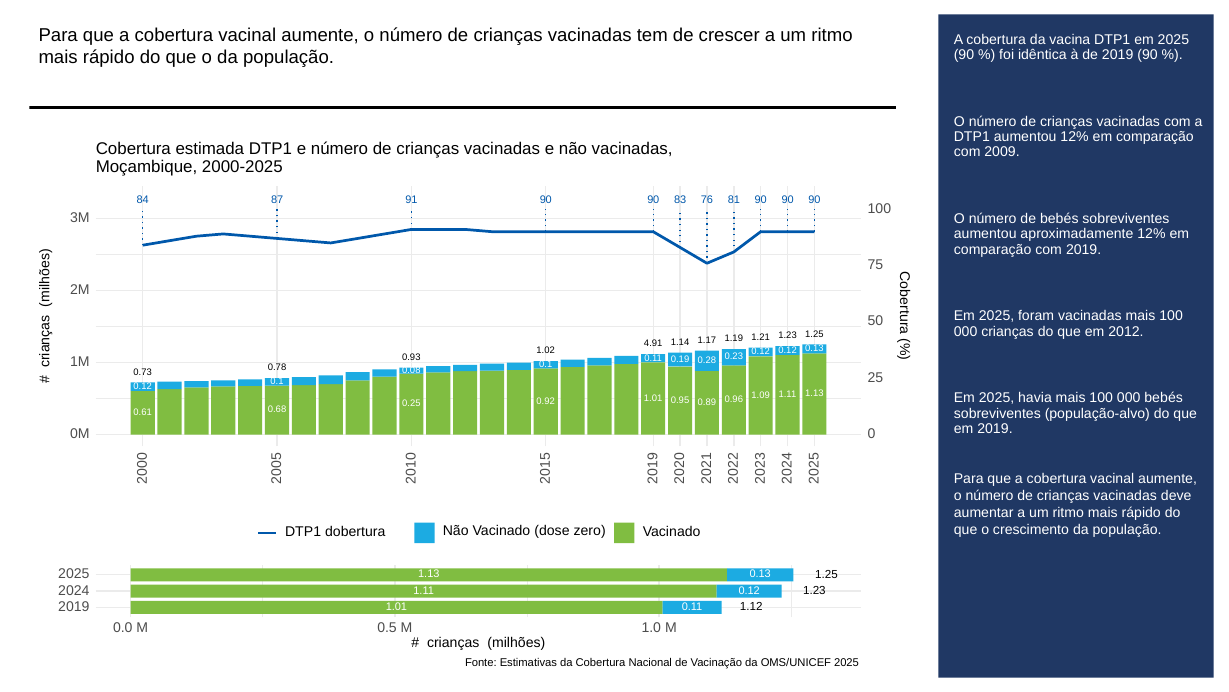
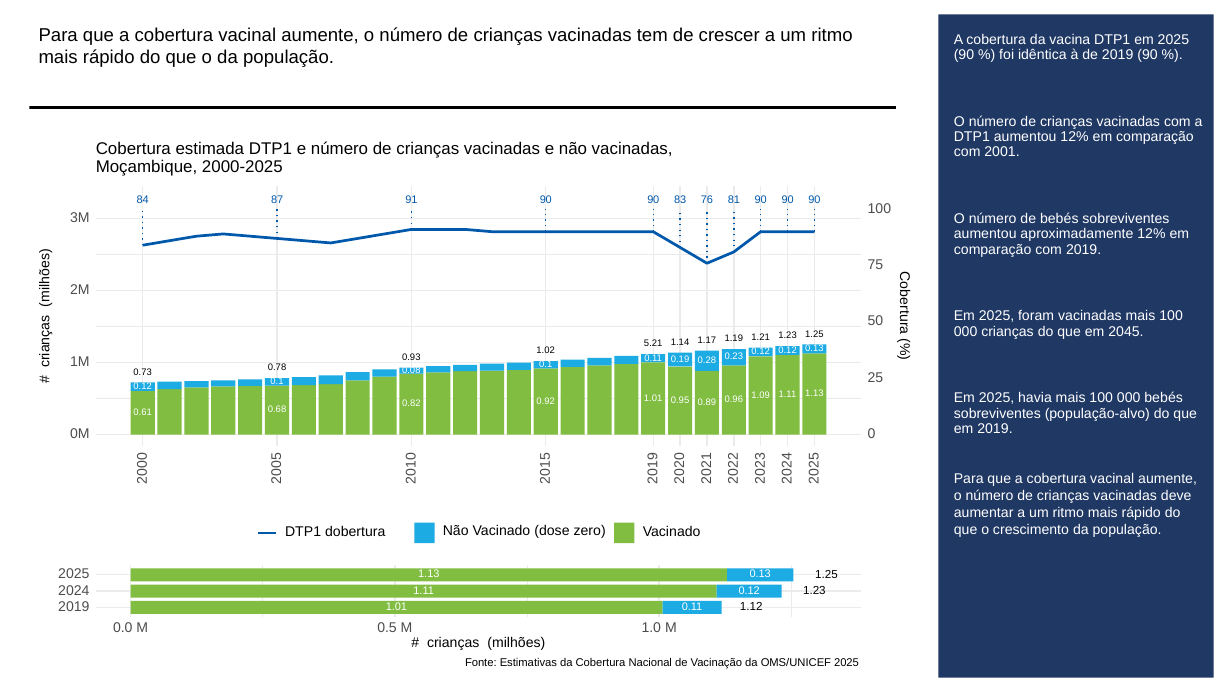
2009: 2009 -> 2001 (1002, 152)
2012: 2012 -> 2045 (1126, 331)
4.91: 4.91 -> 5.21 (653, 343)
0.25: 0.25 -> 0.82 (411, 403)
